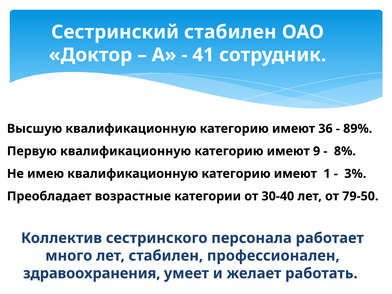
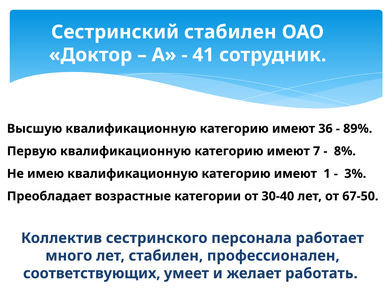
9: 9 -> 7 (317, 151)
79-50: 79-50 -> 67-50 (360, 196)
здравоохранения: здравоохранения -> соответствующих (92, 273)
